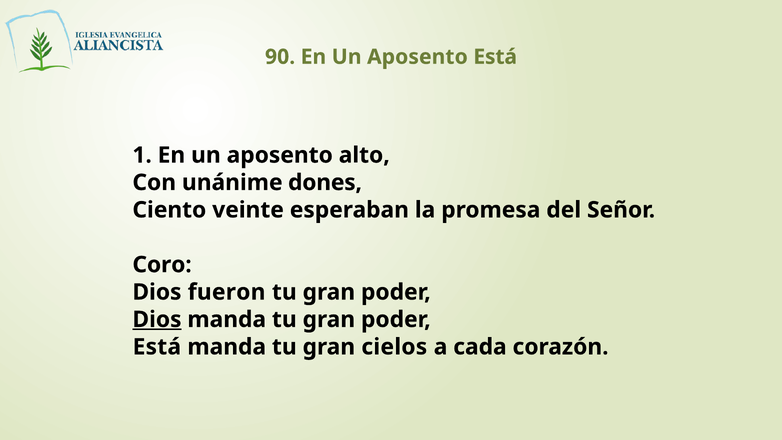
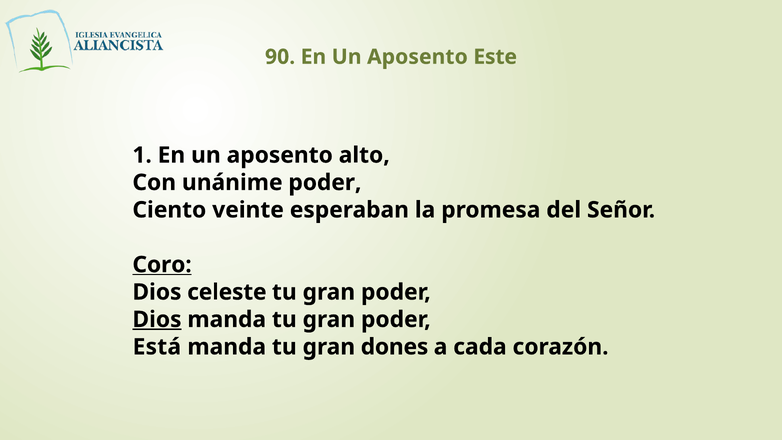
Aposento Está: Está -> Este (495, 57)
unánime dones: dones -> poder (325, 182)
Coro underline: none -> present (162, 265)
fueron: fueron -> celeste (227, 292)
cielos: cielos -> dones (395, 347)
